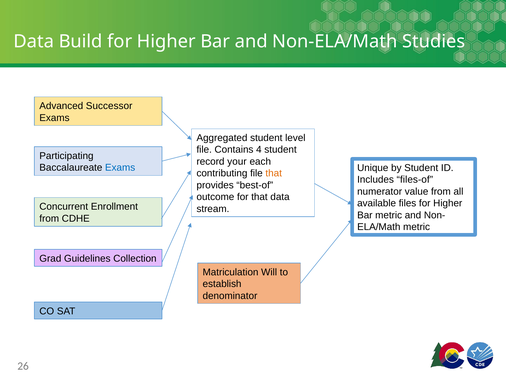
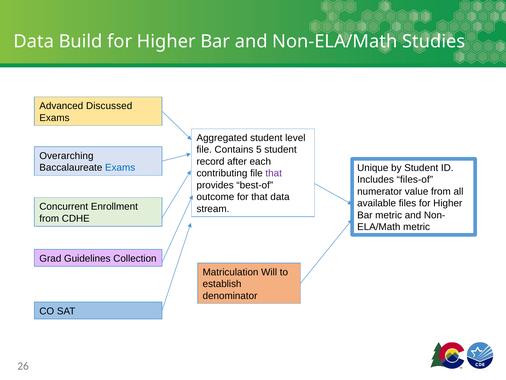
Successor: Successor -> Discussed (109, 106)
4: 4 -> 5 (259, 150)
Participating: Participating -> Overarching (66, 156)
your: your -> after (237, 161)
that colour: orange -> purple (274, 173)
